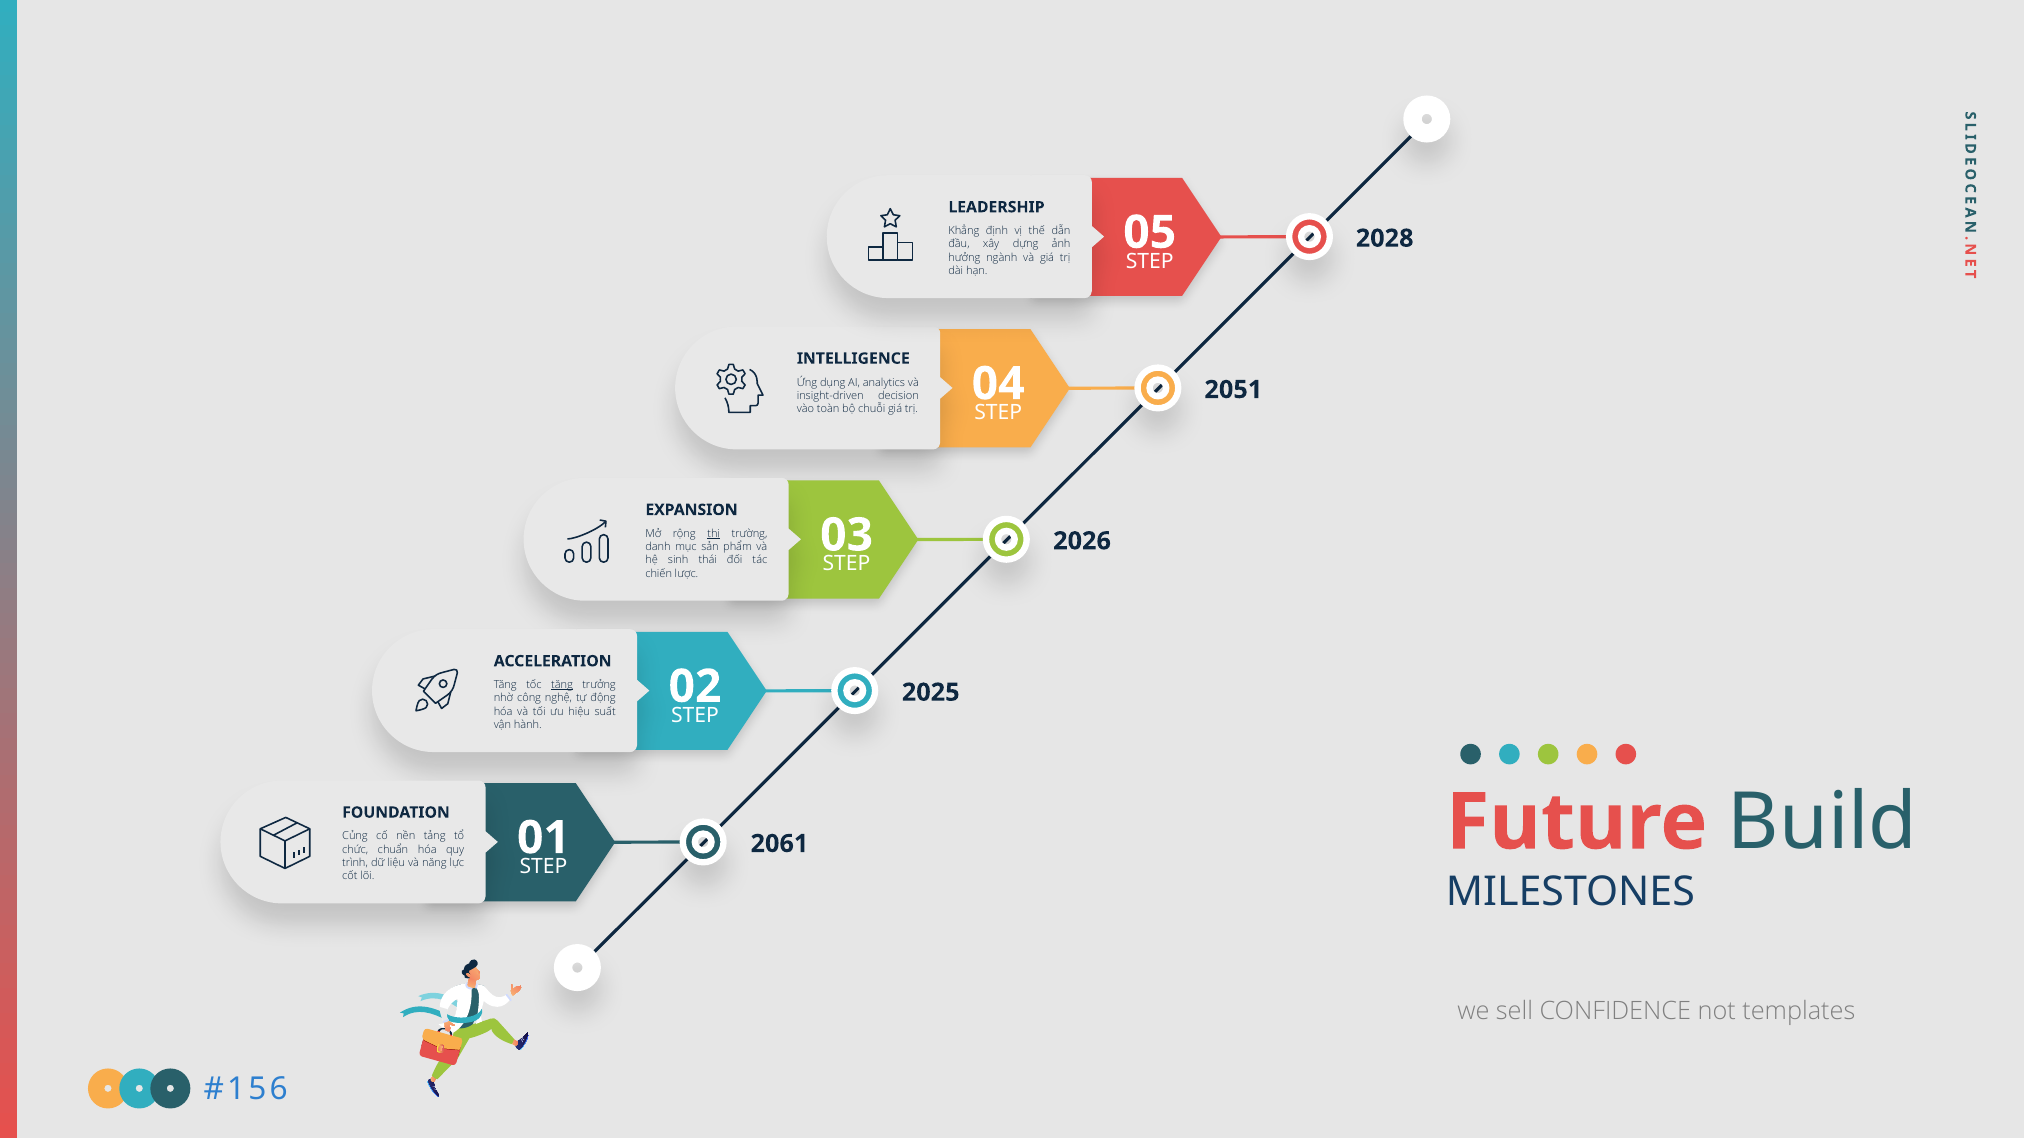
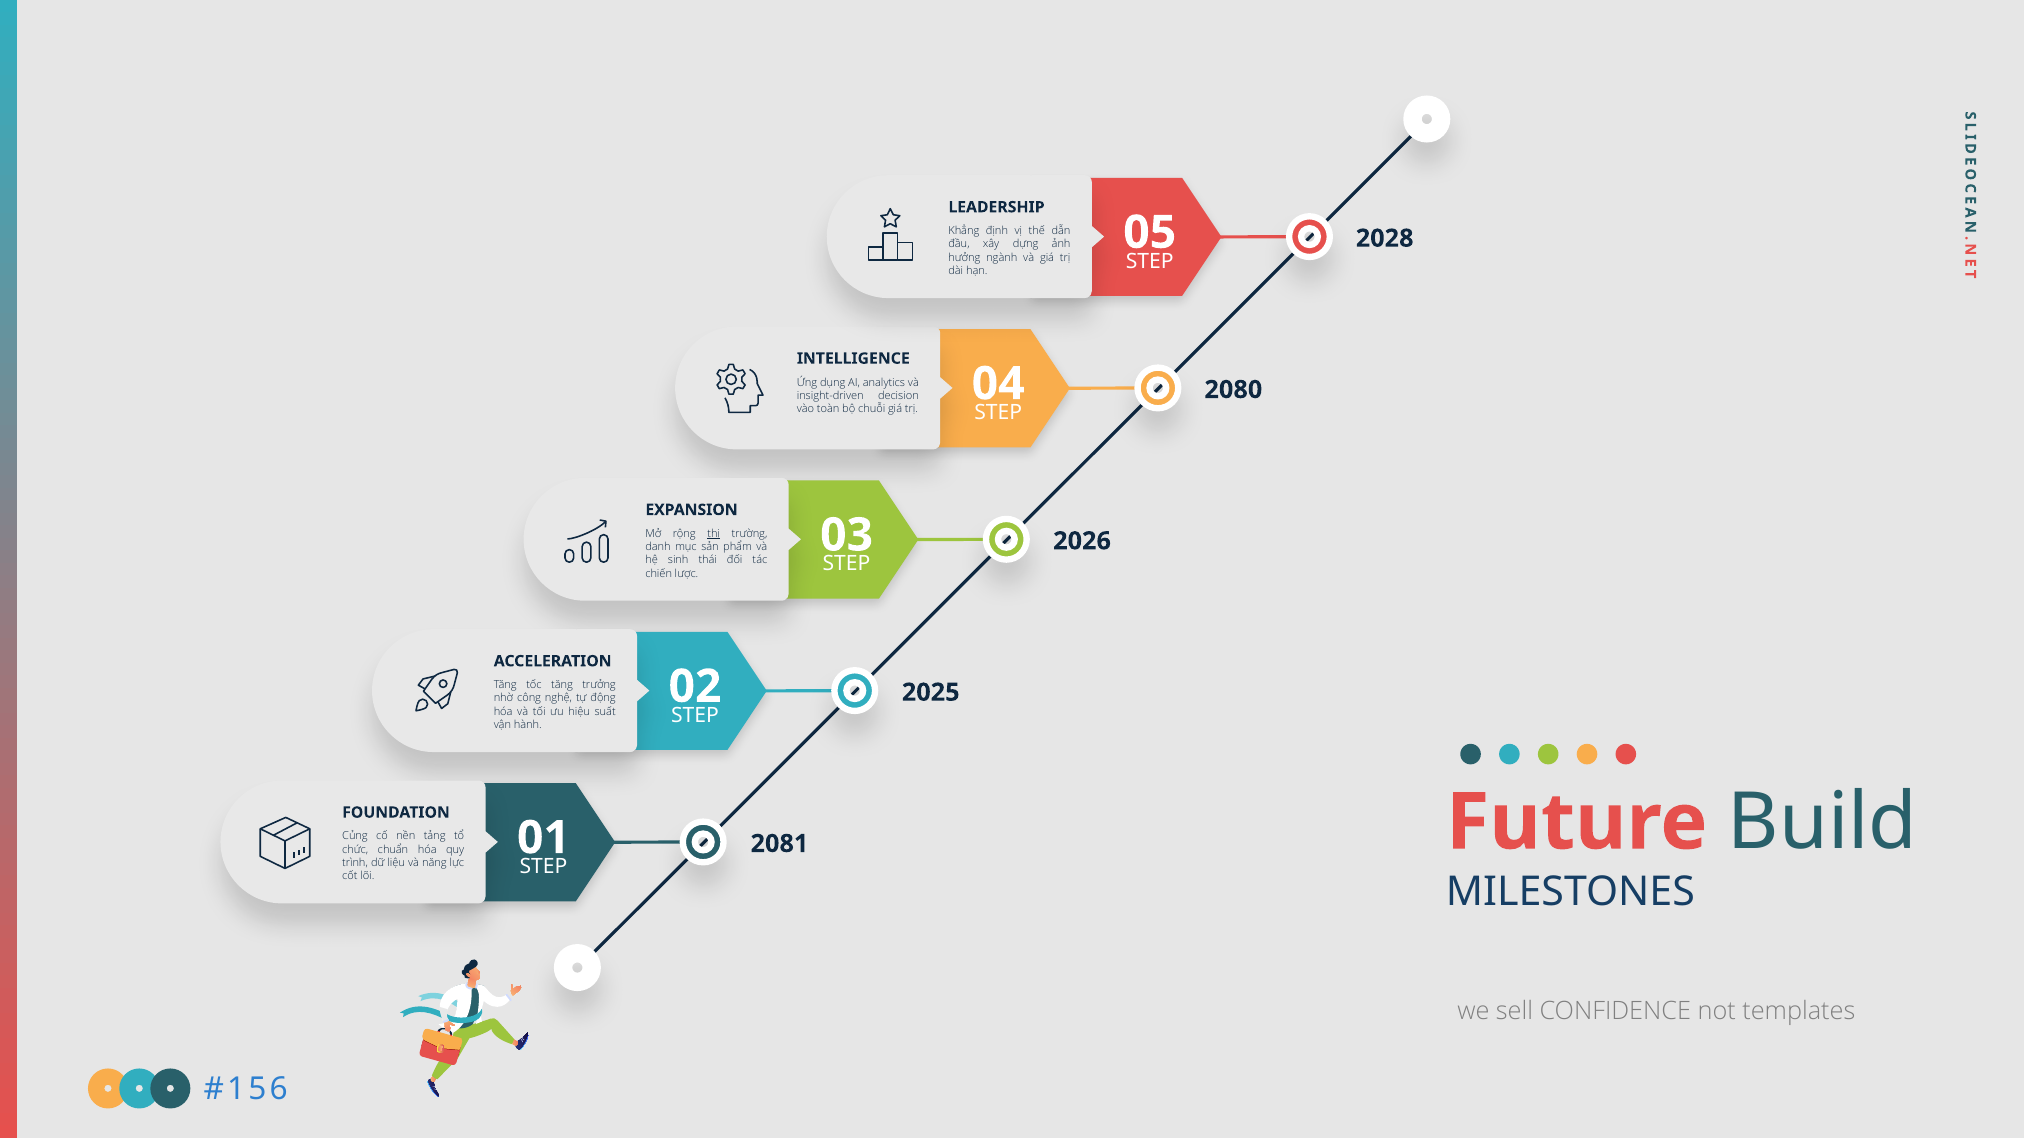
2051: 2051 -> 2080 (1233, 390)
tăng underline: present -> none (562, 685)
2061: 2061 -> 2081 (779, 844)
